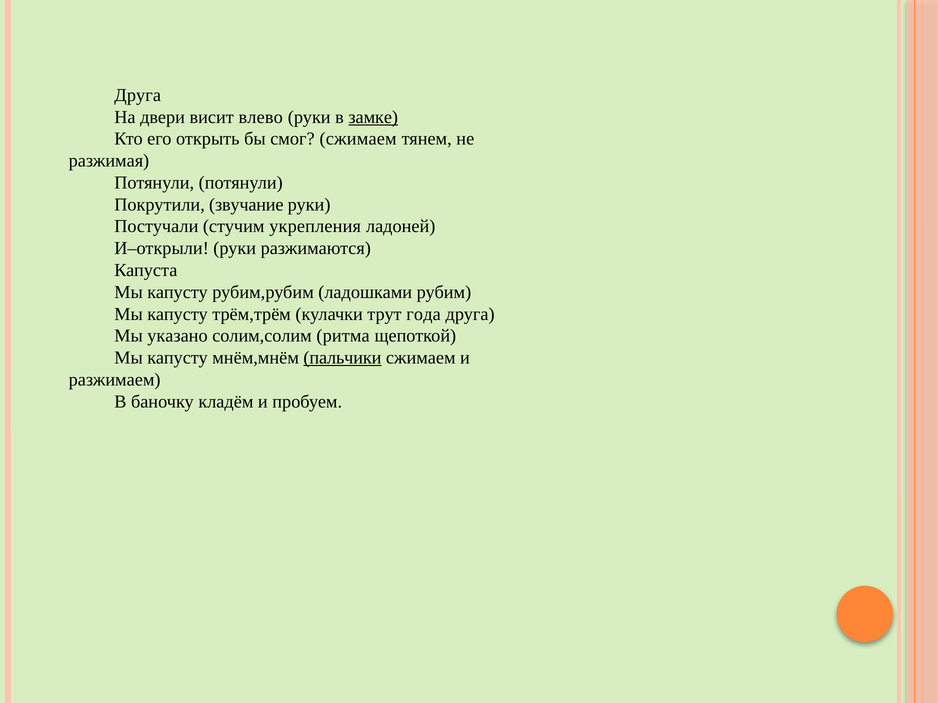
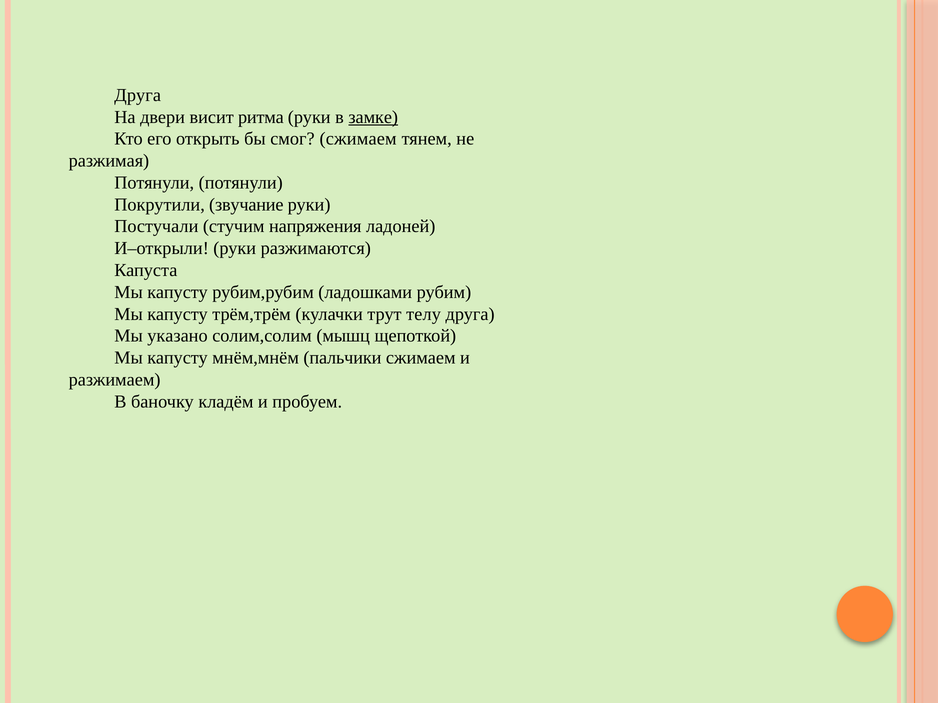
влево: влево -> ритма (261, 117)
укрепления: укрепления -> напряжения (315, 227)
года: года -> телу (424, 314)
ритма: ритма -> мышц (343, 336)
пальчики underline: present -> none (342, 358)
